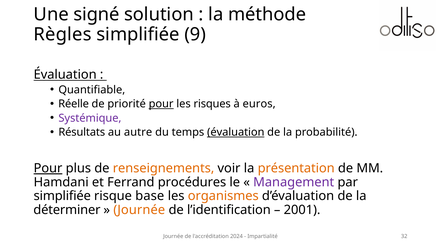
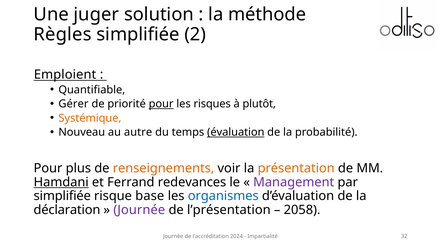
signé: signé -> juger (96, 14)
9: 9 -> 2 (195, 34)
Évaluation: Évaluation -> Emploient (65, 75)
Réelle: Réelle -> Gérer (74, 104)
euros: euros -> plutôt (259, 104)
Systémique colour: purple -> orange (90, 118)
Résultats: Résultats -> Nouveau (82, 132)
Pour underline: present -> none (48, 168)
Hamdani underline: none -> present (61, 182)
procédures: procédures -> redevances (192, 182)
organismes colour: orange -> blue (223, 196)
déterminer: déterminer -> déclaration (67, 210)
Journée colour: orange -> purple (139, 210)
l’identification: l’identification -> l’présentation (229, 210)
2001: 2001 -> 2058 (302, 210)
